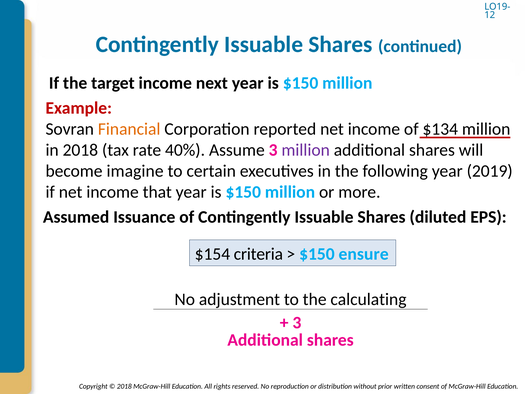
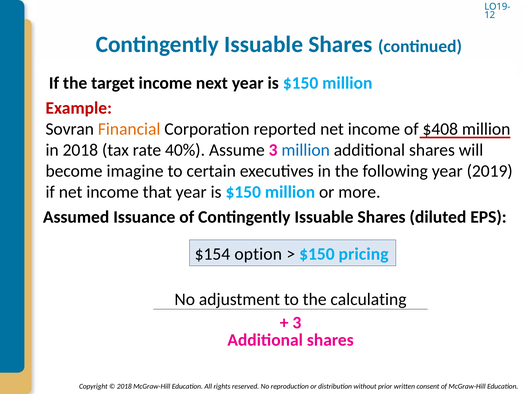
$134: $134 -> $408 (440, 129)
million colour: purple -> blue (306, 150)
criteria: criteria -> option (258, 254)
ensure: ensure -> pricing (364, 254)
